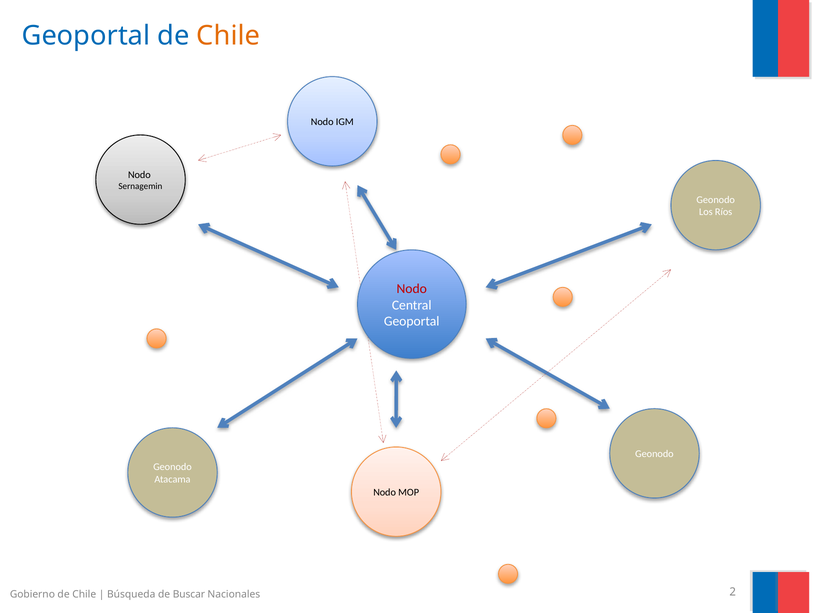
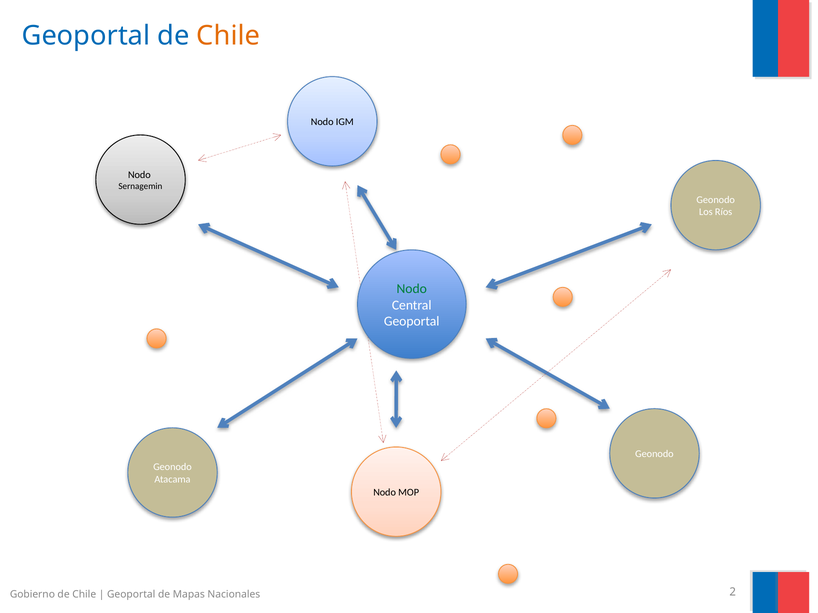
Nodo colour: red -> green (412, 289)
Búsqueda: Búsqueda -> Geoportal (131, 595)
Buscar: Buscar -> Mapas (189, 595)
